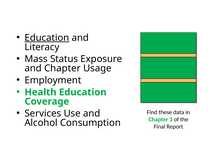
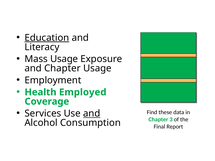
Mass Status: Status -> Usage (64, 59)
Health Education: Education -> Employed (83, 92)
and underline: none -> present (92, 114)
